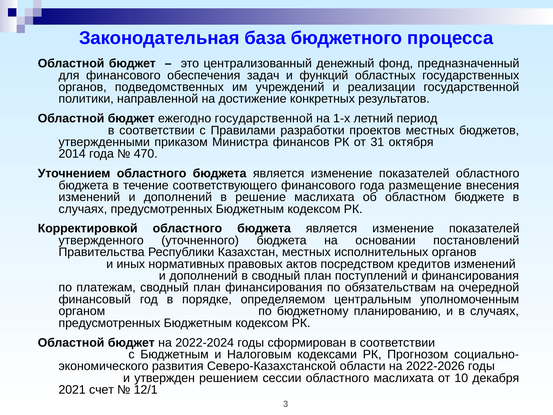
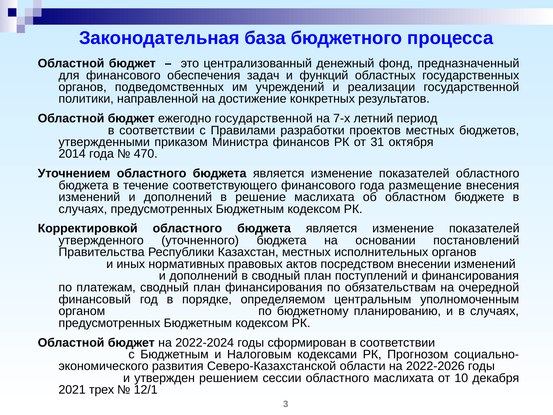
1-х: 1-х -> 7-х (342, 118)
кредитов: кредитов -> внесении (424, 264)
счет: счет -> трех (102, 390)
